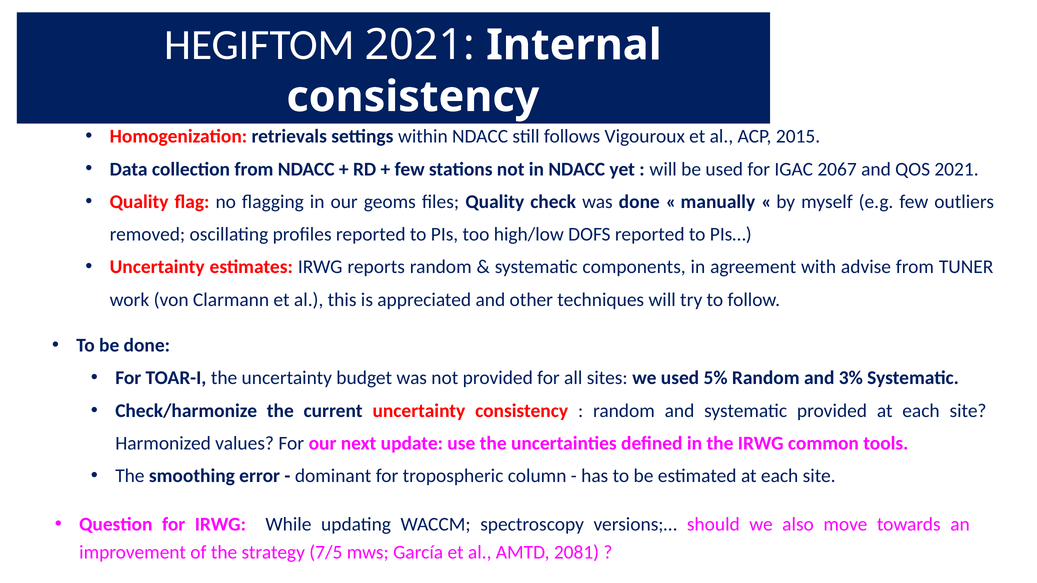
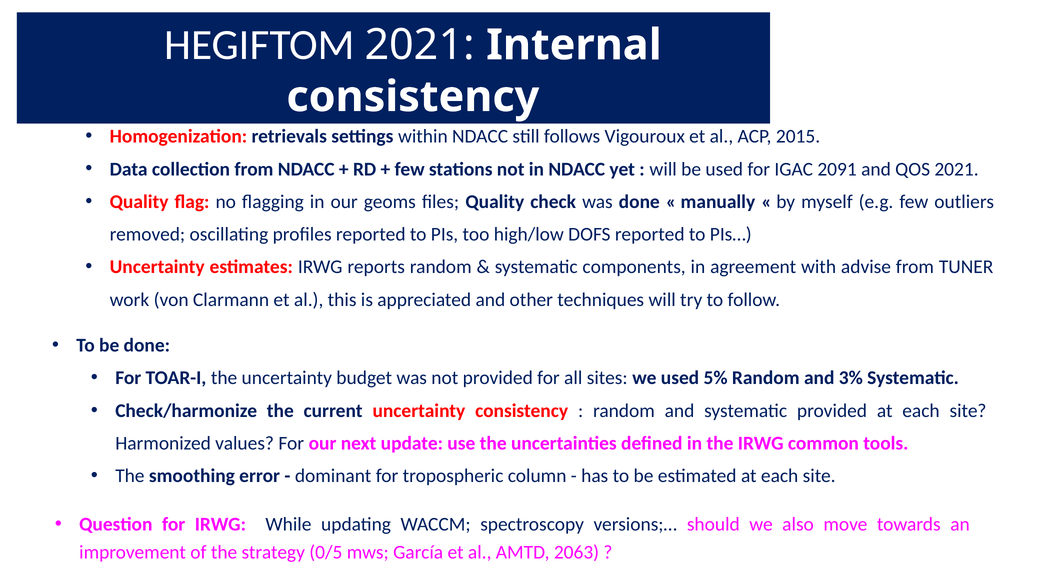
2067: 2067 -> 2091 (837, 169)
7/5: 7/5 -> 0/5 (326, 553)
2081: 2081 -> 2063 (577, 553)
